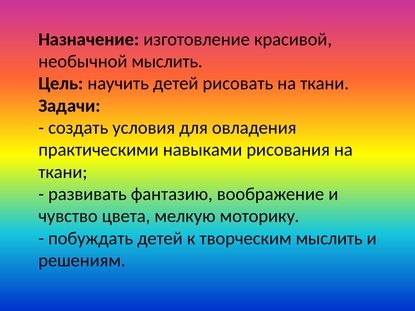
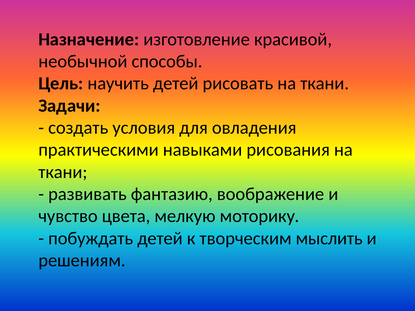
необычной мыслить: мыслить -> способы (167, 61)
